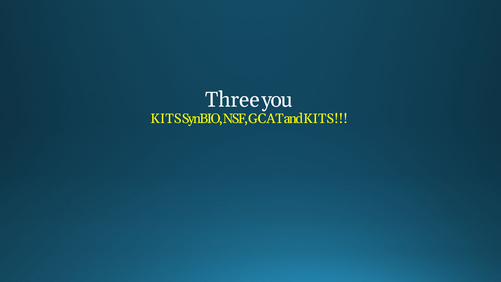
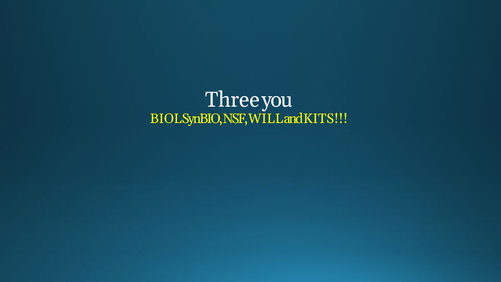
KITS: KITS -> BIOL (166, 118)
GCAT: GCAT -> WILL (266, 118)
